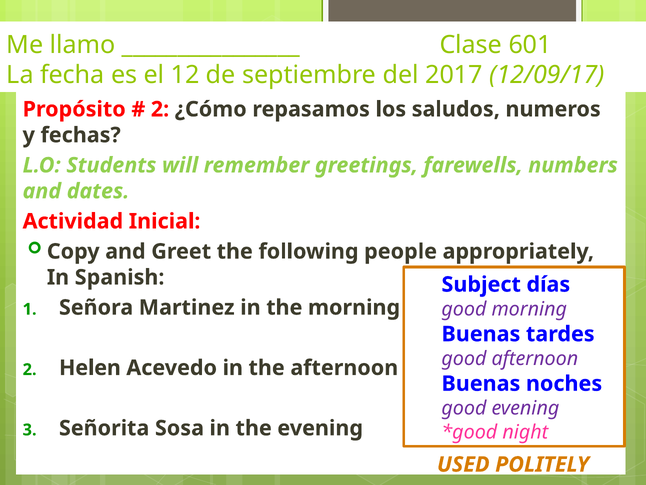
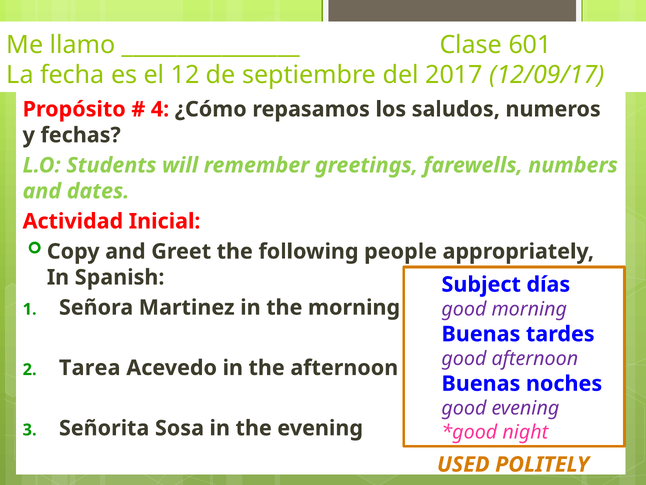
2: 2 -> 4 (160, 109)
Helen: Helen -> Tarea (90, 368)
